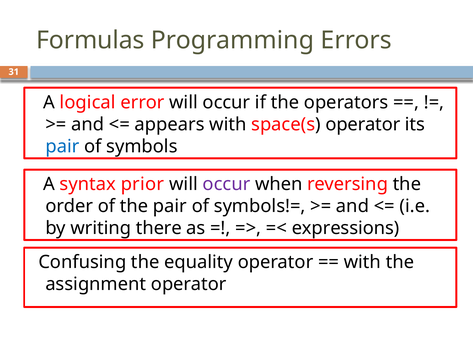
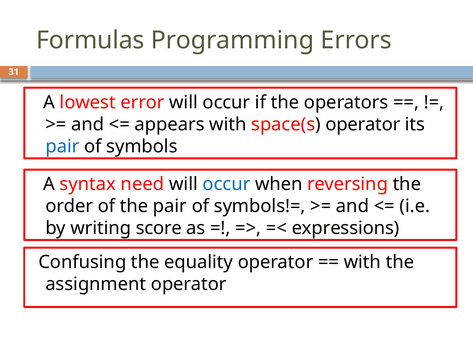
logical: logical -> lowest (88, 103)
prior: prior -> need (142, 185)
occur colour: purple -> blue (226, 185)
there: there -> score (159, 229)
